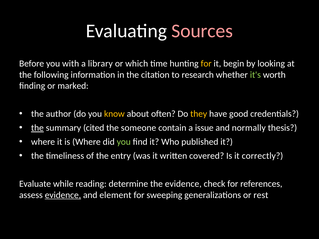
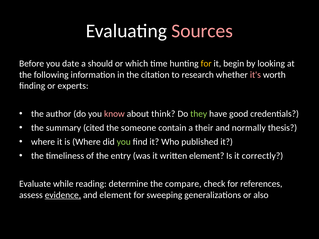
with: with -> date (71, 64)
library: library -> should (100, 64)
it's colour: light green -> pink (255, 75)
marked: marked -> experts (73, 86)
know colour: yellow -> pink (114, 114)
often: often -> think (163, 114)
they colour: yellow -> light green (199, 114)
the underline: present -> none (37, 128)
issue: issue -> their (204, 128)
written covered: covered -> element (207, 156)
the evidence: evidence -> compare (183, 184)
rest: rest -> also (261, 195)
